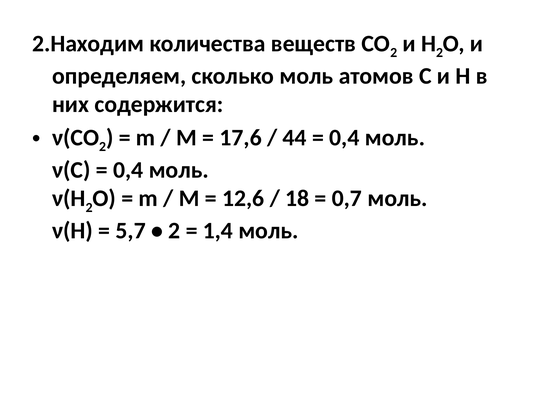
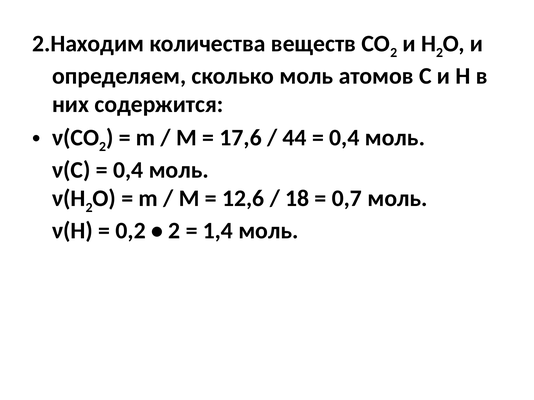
5,7: 5,7 -> 0,2 (131, 231)
